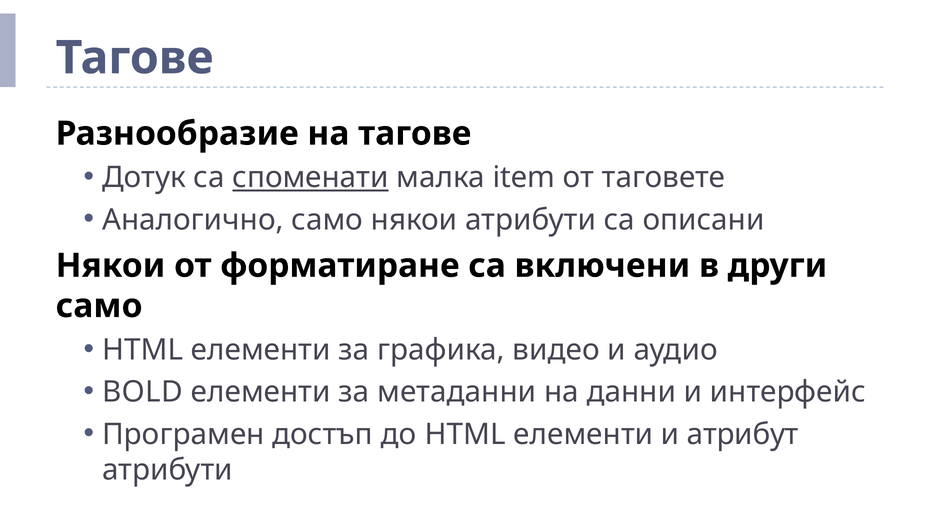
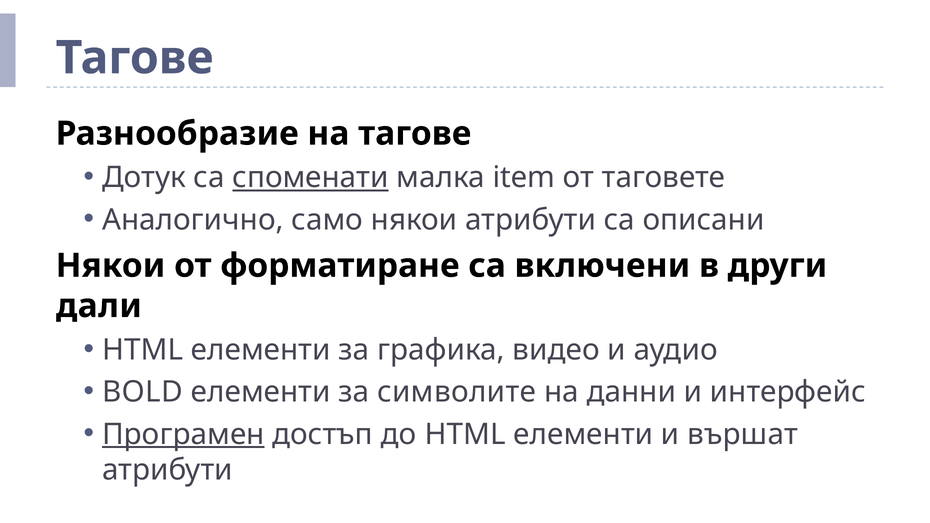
само: само -> дали (99, 306)
метаданни: метаданни -> символите (457, 392)
Програмен underline: none -> present (183, 434)
атрибут: атрибут -> вършат (743, 434)
